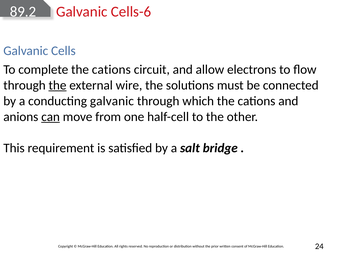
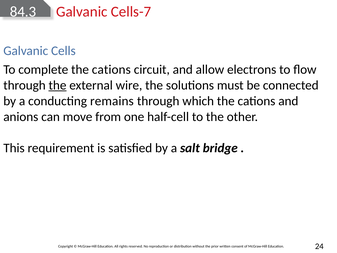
89.2: 89.2 -> 84.3 (23, 12)
Cells-6: Cells-6 -> Cells-7 (131, 12)
conducting galvanic: galvanic -> remains (112, 101)
can underline: present -> none (51, 117)
